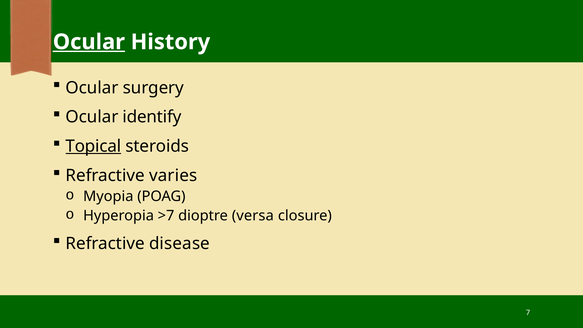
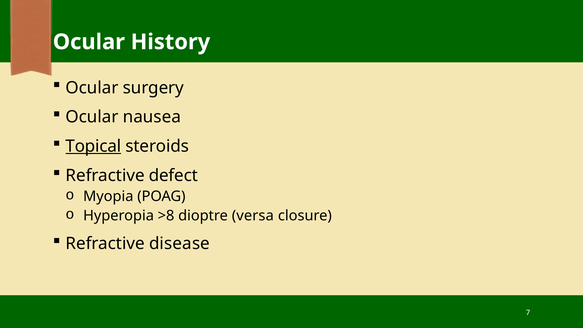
Ocular underline: present -> none (89, 42)
identify: identify -> nausea (152, 117)
varies: varies -> defect (173, 176)
>7: >7 -> >8 (166, 216)
